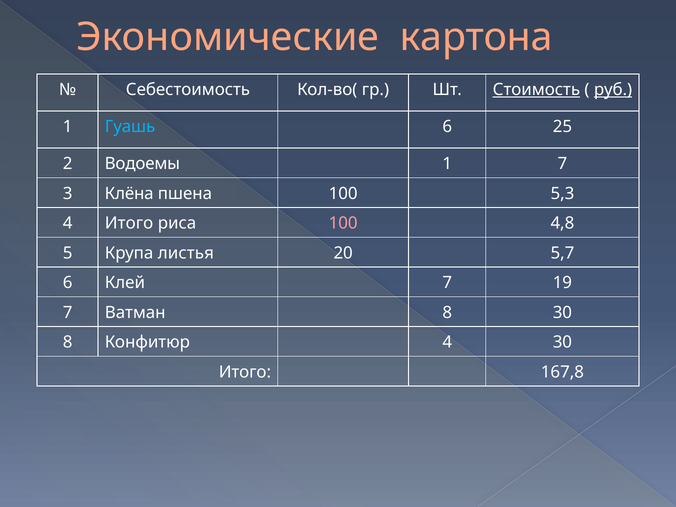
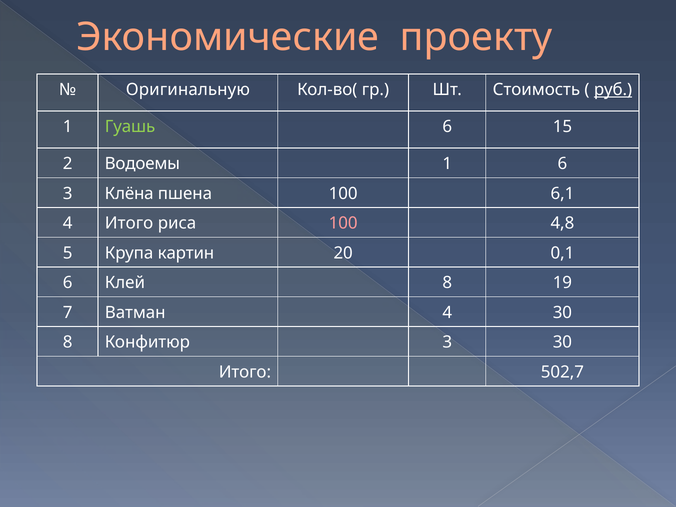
картона: картона -> проекту (476, 37)
Себестоимость: Себестоимость -> Оригинальную (188, 90)
Стоимость underline: present -> none (536, 90)
Гуашь colour: light blue -> light green (130, 127)
25: 25 -> 15 (562, 127)
1 7: 7 -> 6 (562, 164)
5,3: 5,3 -> 6,1 (562, 193)
листья: листья -> картин (186, 253)
5,7: 5,7 -> 0,1 (562, 253)
Клей 7: 7 -> 8 (447, 283)
Ватман 8: 8 -> 4 (447, 313)
Конфитюр 4: 4 -> 3 (447, 342)
167,8: 167,8 -> 502,7 (562, 372)
